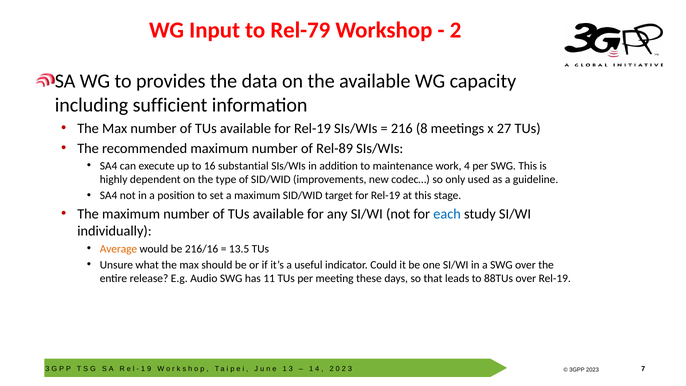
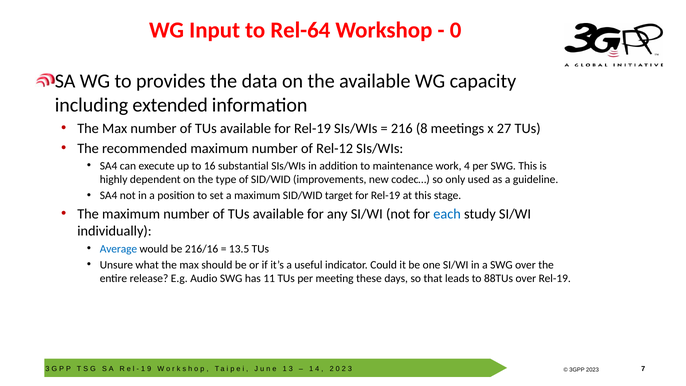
Rel-79: Rel-79 -> Rel-64 (300, 30)
2: 2 -> 0 (456, 30)
sufficient: sufficient -> extended (170, 105)
Rel-89: Rel-89 -> Rel-12 (335, 148)
Average colour: orange -> blue (118, 249)
